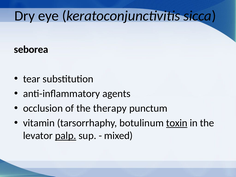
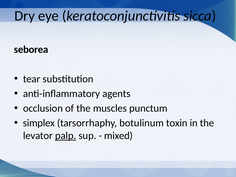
therapy: therapy -> muscles (110, 108)
vitamin: vitamin -> simplex (39, 123)
toxin underline: present -> none (177, 123)
